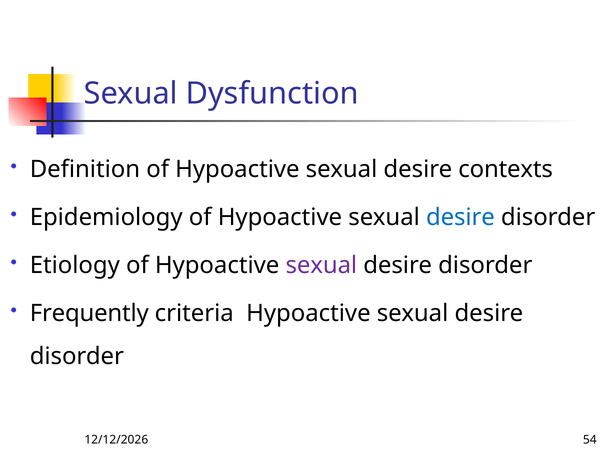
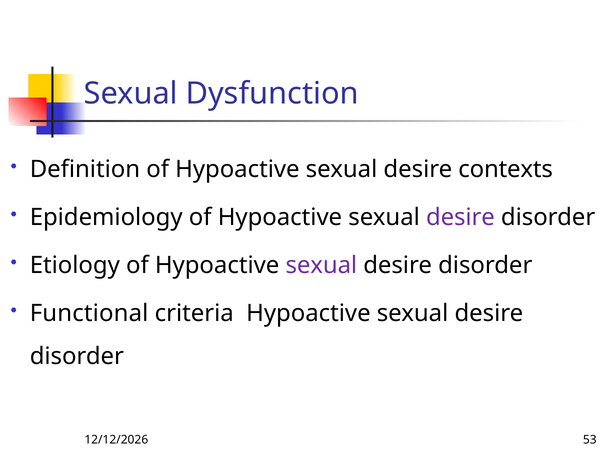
desire colour: blue -> purple (460, 217)
Frequently: Frequently -> Functional (89, 313)
54: 54 -> 53 (590, 440)
